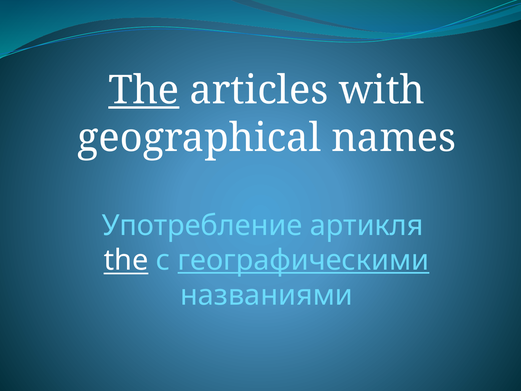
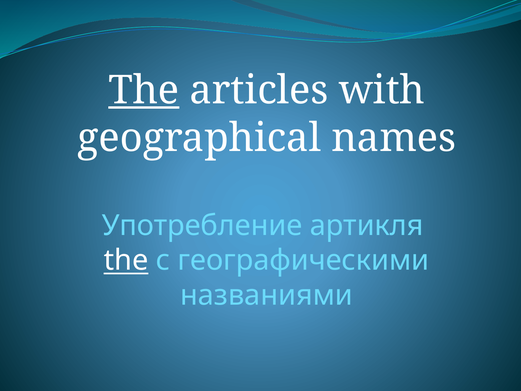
географическими underline: present -> none (303, 260)
